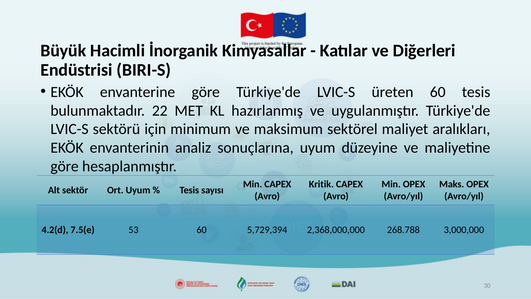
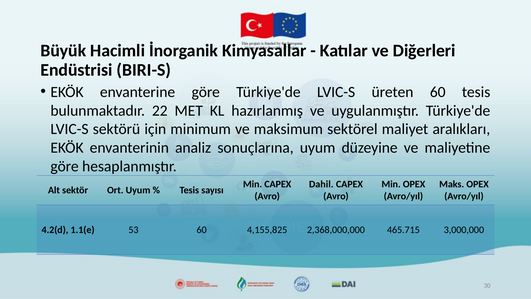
Kritik: Kritik -> Dahil (321, 184)
7.5(e: 7.5(e -> 1.1(e (83, 230)
5,729,394: 5,729,394 -> 4,155,825 (267, 230)
268.788: 268.788 -> 465.715 (403, 230)
